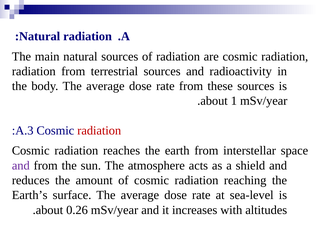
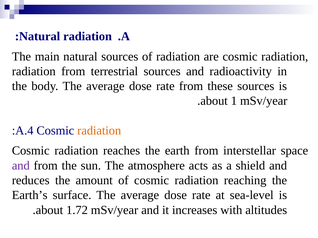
A.3: A.3 -> A.4 (24, 131)
radiation colour: red -> orange (99, 131)
0.26: 0.26 -> 1.72 (77, 210)
